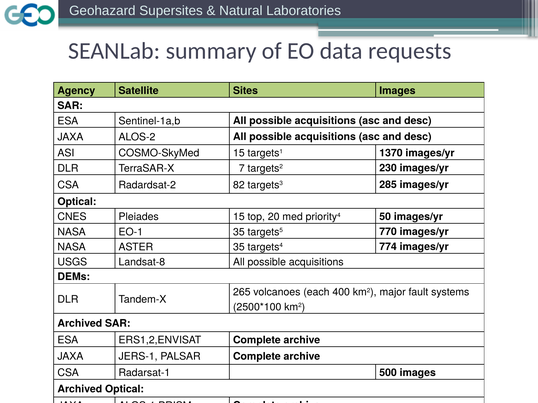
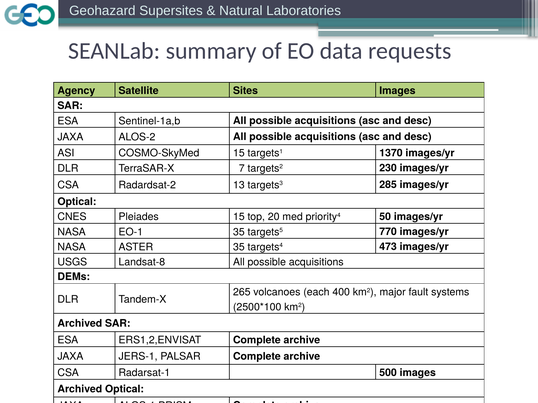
82: 82 -> 13 (239, 185)
774: 774 -> 473 (388, 247)
